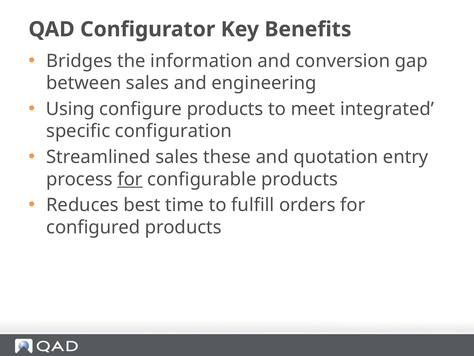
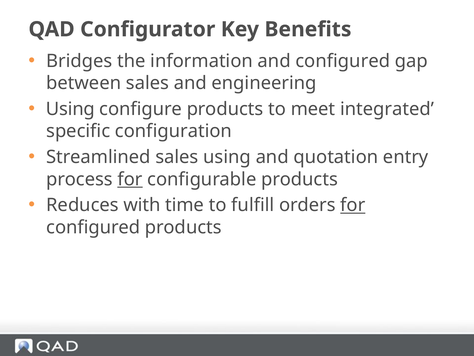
and conversion: conversion -> configured (343, 61)
sales these: these -> using (227, 157)
best: best -> with (142, 205)
for underline: none -> present (353, 205)
